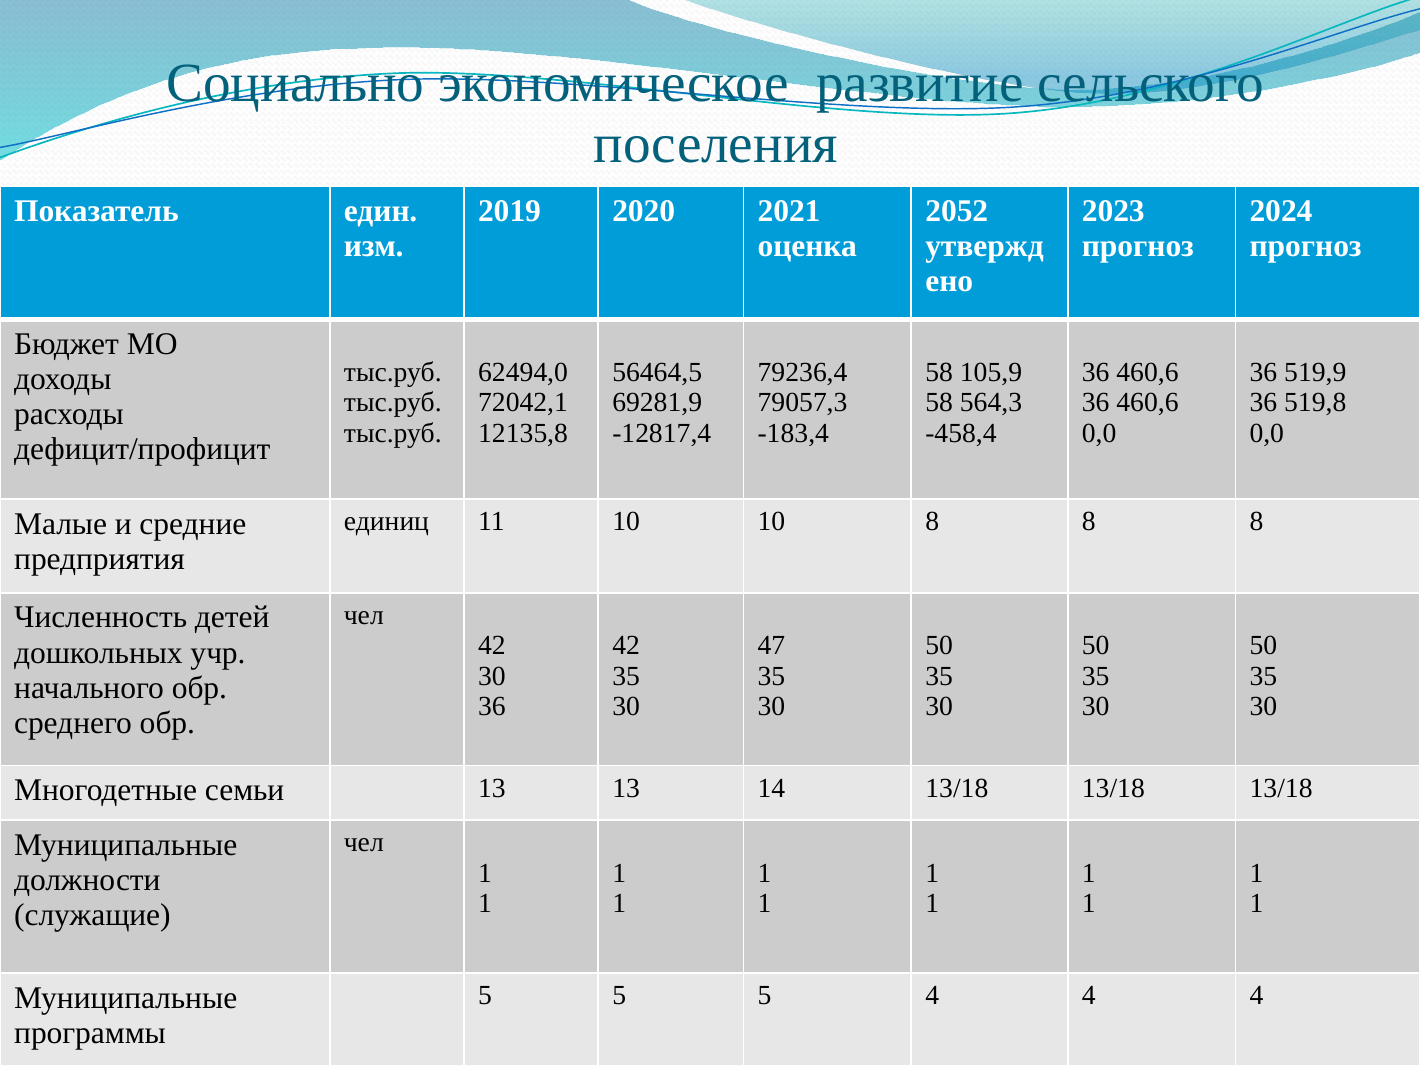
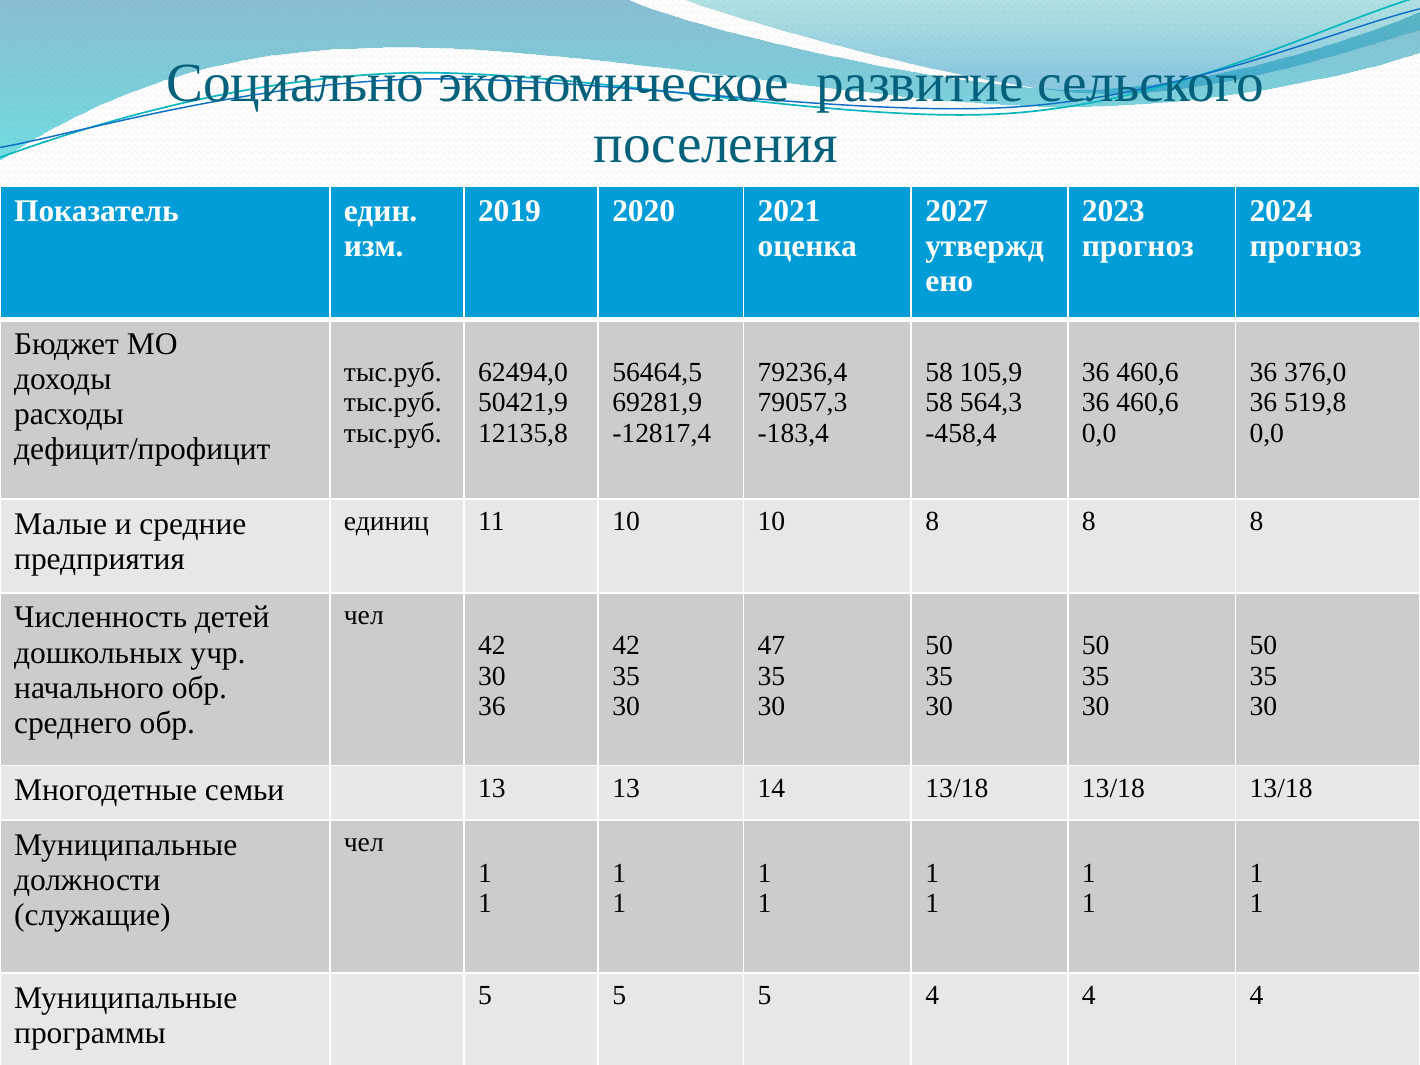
2052: 2052 -> 2027 (957, 211)
519,9: 519,9 -> 376,0 (1315, 372)
72042,1: 72042,1 -> 50421,9 (523, 403)
